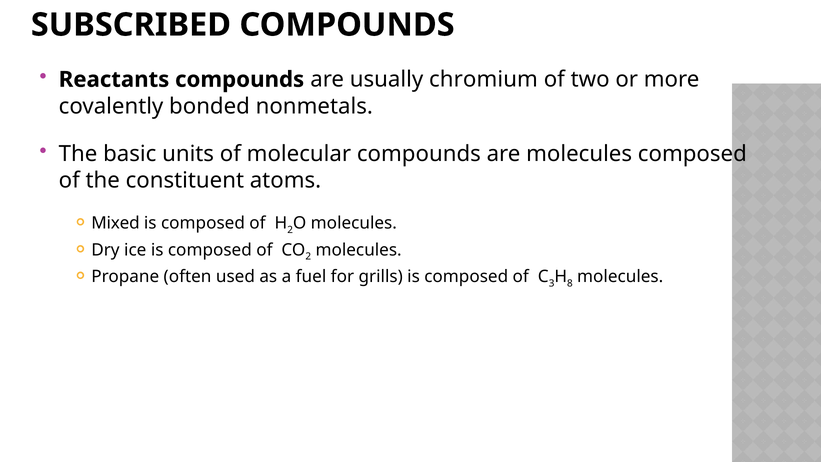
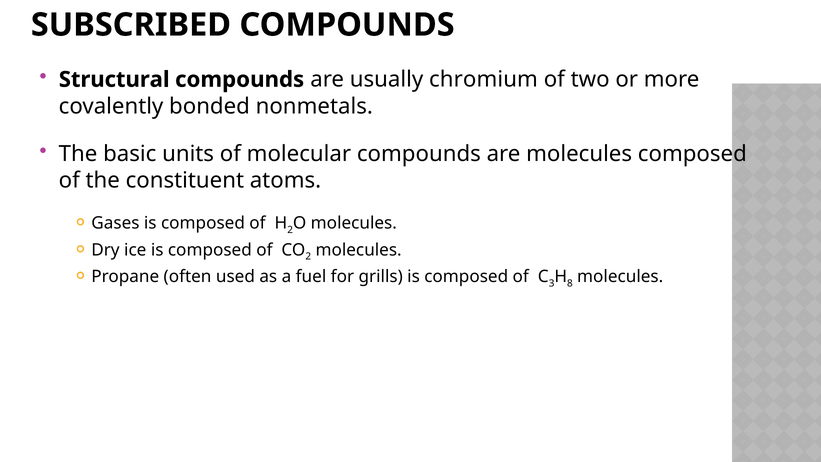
Reactants: Reactants -> Structural (114, 79)
Mixed: Mixed -> Gases (115, 223)
